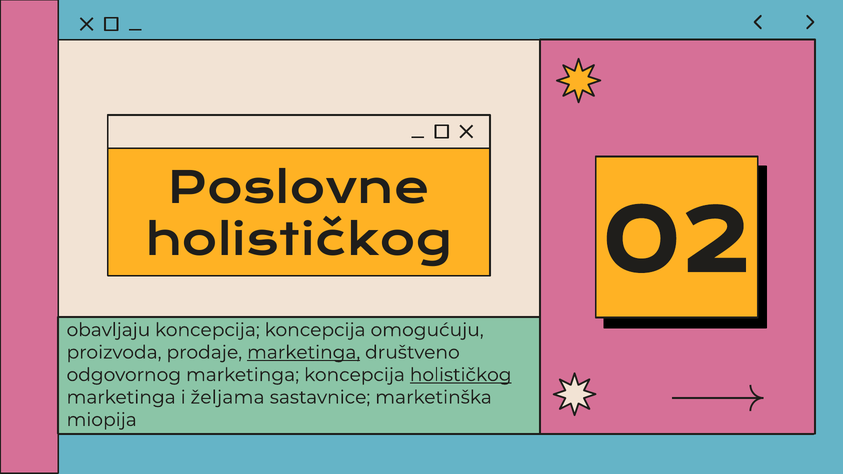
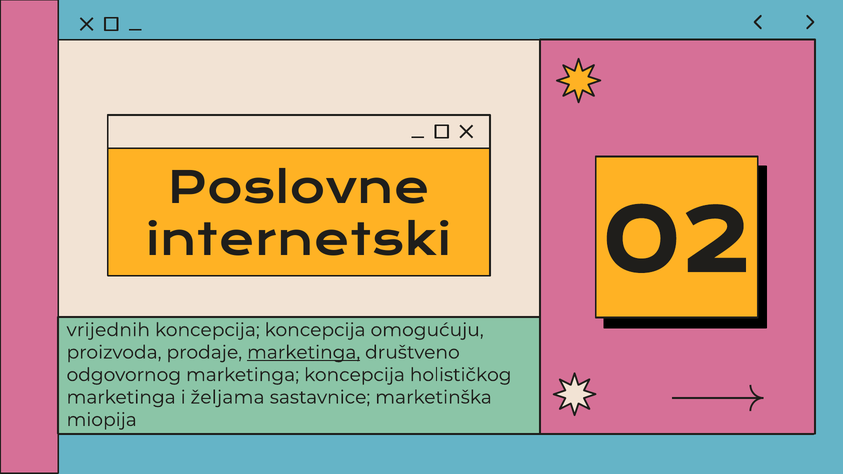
holističkog: holističkog -> internetski (299, 241)
obavljaju: obavljaju -> vrijednih (108, 330)
holističkog underline: present -> none (461, 375)
